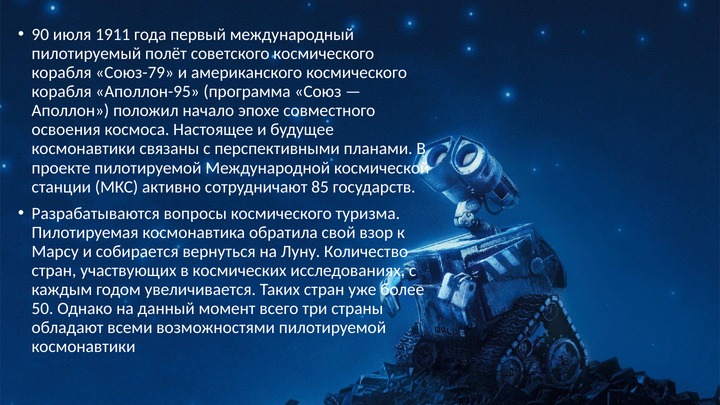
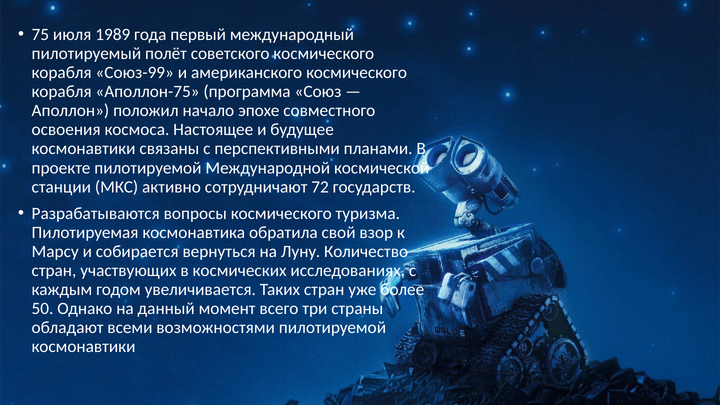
90: 90 -> 75 (40, 34)
1911: 1911 -> 1989 (113, 34)
Союз-79: Союз-79 -> Союз-99 (135, 73)
Аполлон-95: Аполлон-95 -> Аполлон-75 (148, 92)
85: 85 -> 72 (320, 187)
